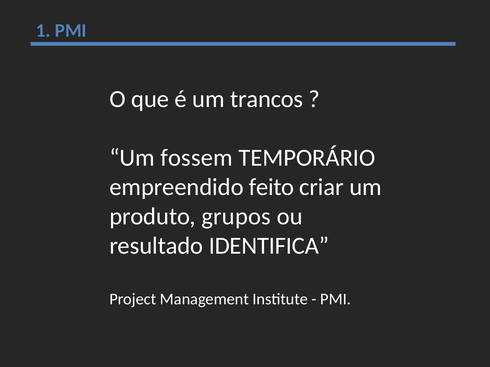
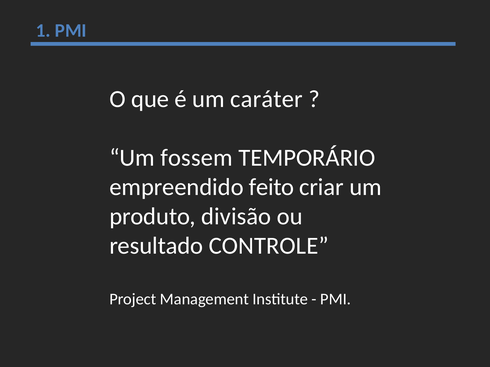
trancos: trancos -> caráter (266, 99)
grupos: grupos -> divisão (236, 217)
IDENTIFICA: IDENTIFICA -> CONTROLE (269, 246)
